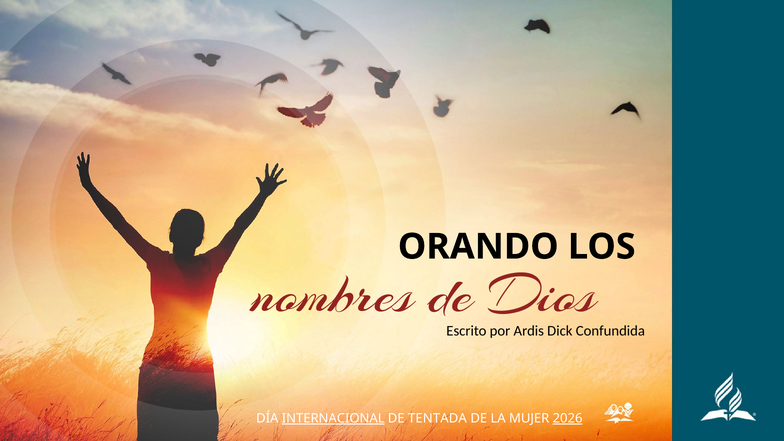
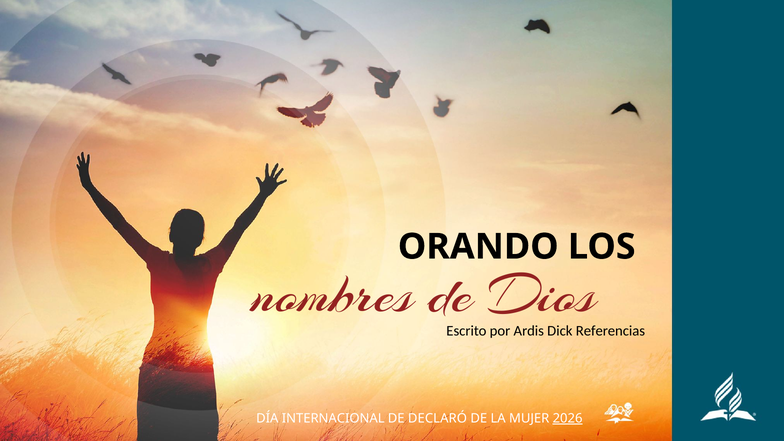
Confundida: Confundida -> Referencias (610, 331)
INTERNACIONAL underline: present -> none (333, 418)
TENTADA: TENTADA -> DECLARÓ (437, 418)
